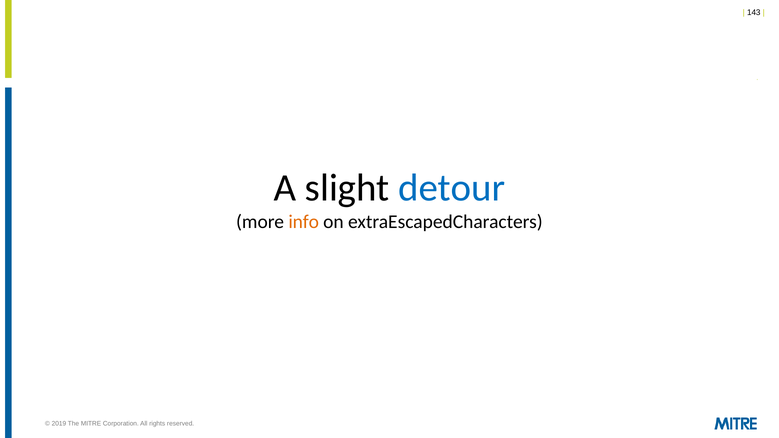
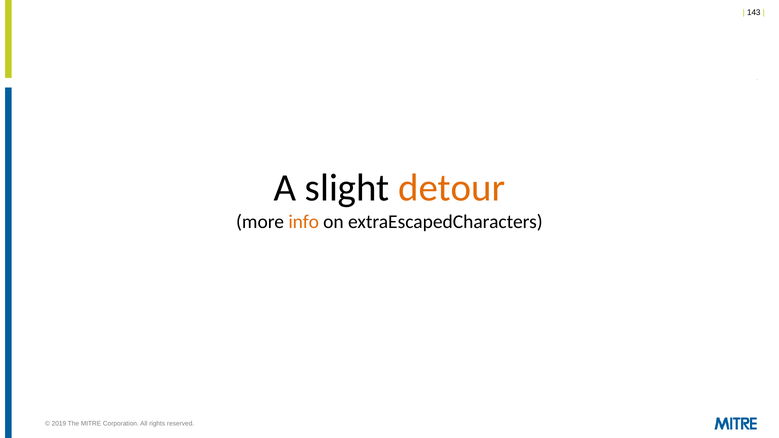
detour colour: blue -> orange (452, 188)
